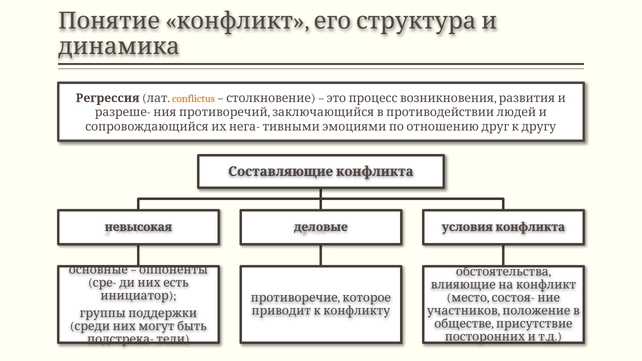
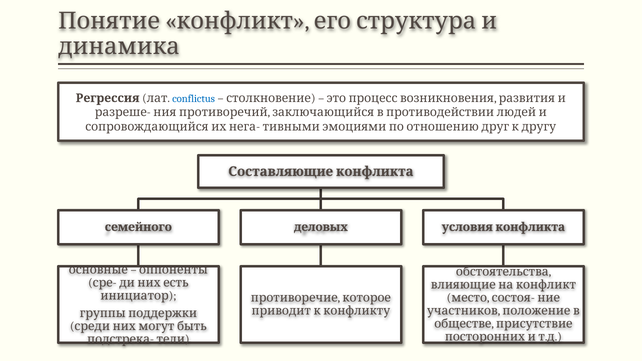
conflictus colour: orange -> blue (194, 99)
невысокая: невысокая -> семейного (138, 227)
деловые: деловые -> деловых (321, 227)
